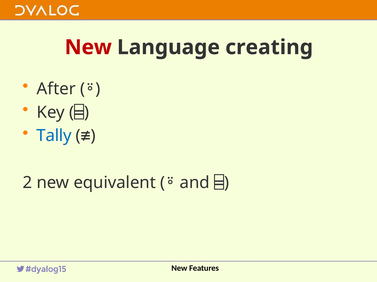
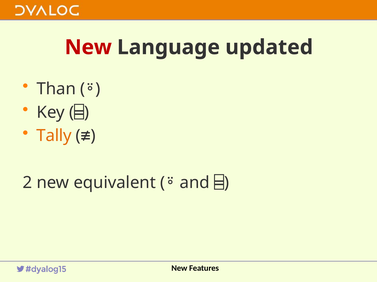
creating: creating -> updated (269, 47)
After: After -> Than (56, 89)
Tally colour: blue -> orange (54, 136)
